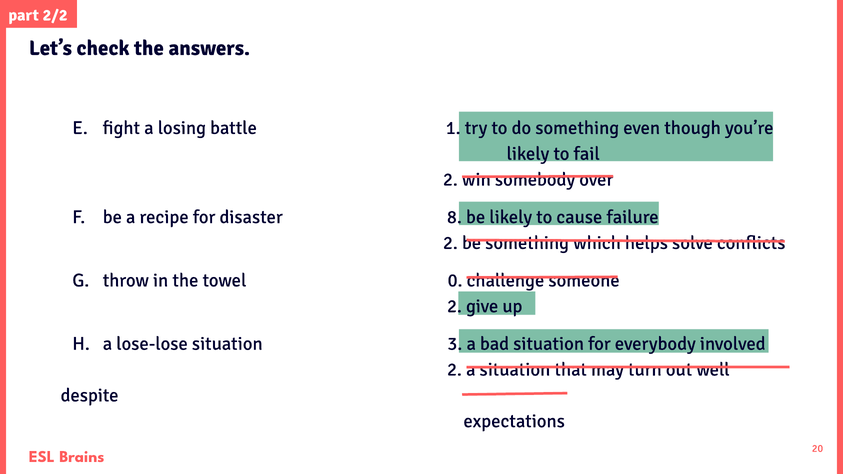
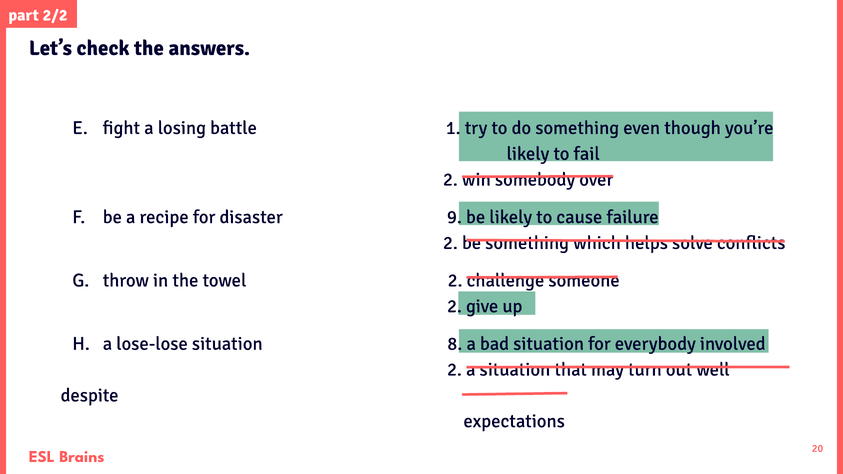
8: 8 -> 9 (454, 217)
towel 0: 0 -> 2 (455, 280)
3: 3 -> 8 (455, 344)
